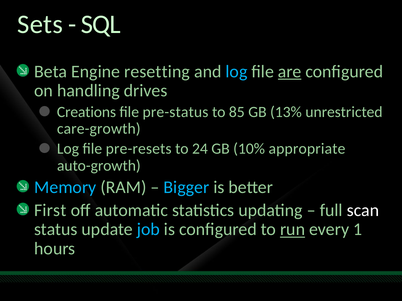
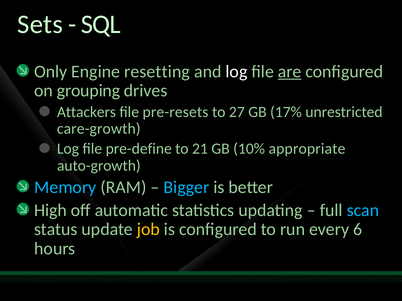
Beta: Beta -> Only (51, 72)
log colour: light blue -> white (236, 72)
handling: handling -> grouping (89, 91)
Creations: Creations -> Attackers (86, 112)
pre-status: pre-status -> pre-resets (175, 112)
85: 85 -> 27 (237, 112)
13%: 13% -> 17% (286, 112)
pre-resets: pre-resets -> pre-define (139, 149)
24: 24 -> 21 (200, 149)
First: First -> High (51, 211)
scan colour: white -> light blue (363, 211)
job colour: light blue -> yellow (148, 230)
run underline: present -> none (293, 230)
1: 1 -> 6 (358, 230)
